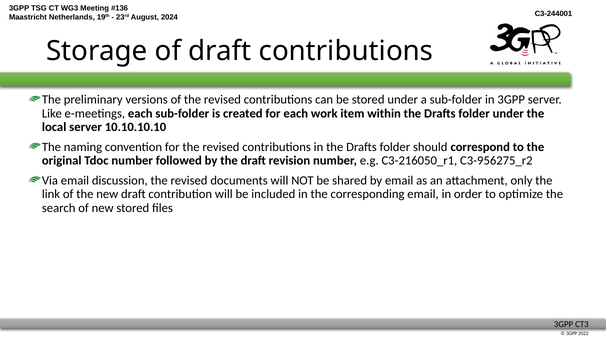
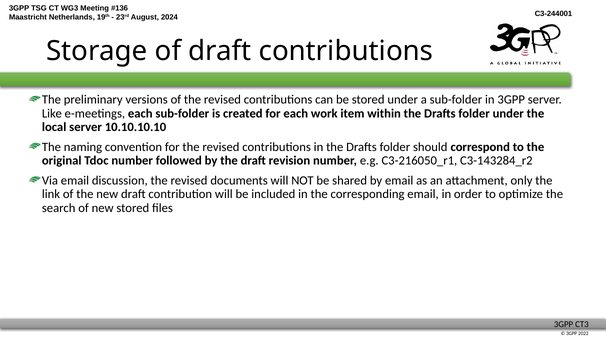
C3-956275_r2: C3-956275_r2 -> C3-143284_r2 (496, 161)
